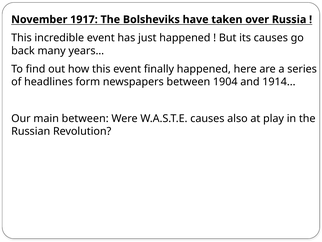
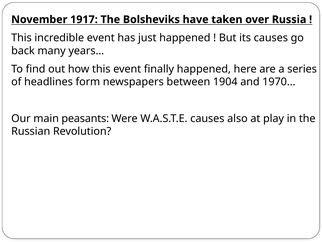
1914: 1914 -> 1970 (279, 82)
main between: between -> peasants (85, 118)
